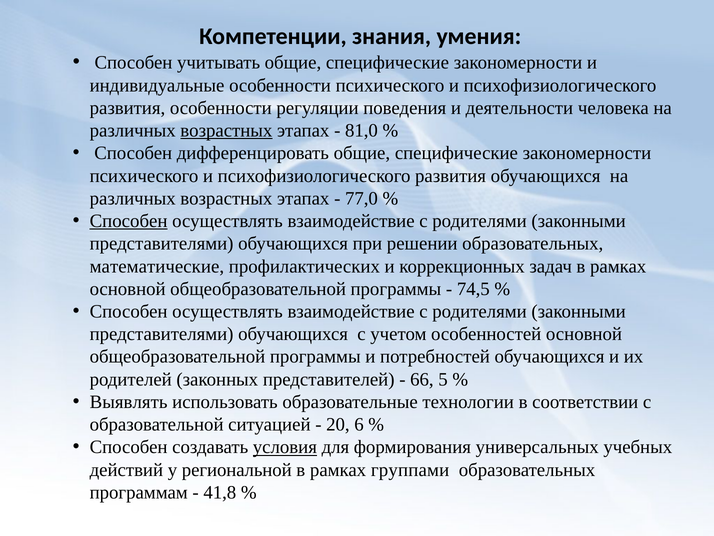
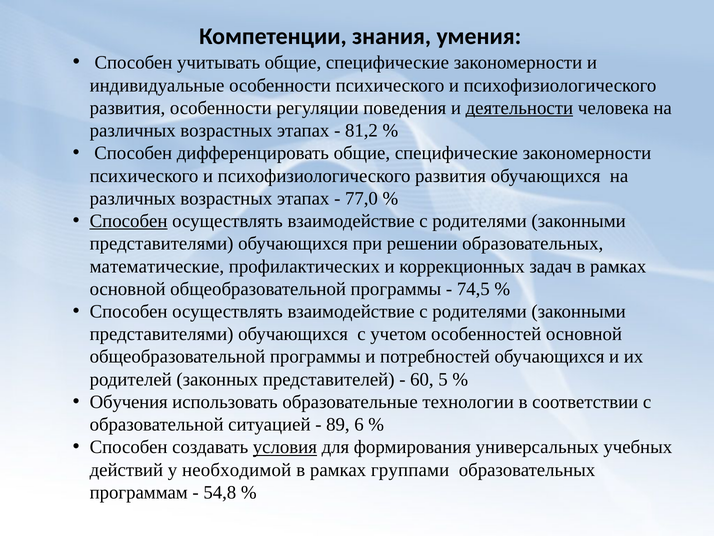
деятельности underline: none -> present (519, 108)
возрастных underline: present -> none (226, 130)
81,0: 81,0 -> 81,2 (361, 130)
66: 66 -> 60 (422, 379)
Выявлять: Выявлять -> Обучения (129, 402)
20: 20 -> 89 (338, 424)
региональной: региональной -> необходимой (237, 469)
41,8: 41,8 -> 54,8 (220, 492)
